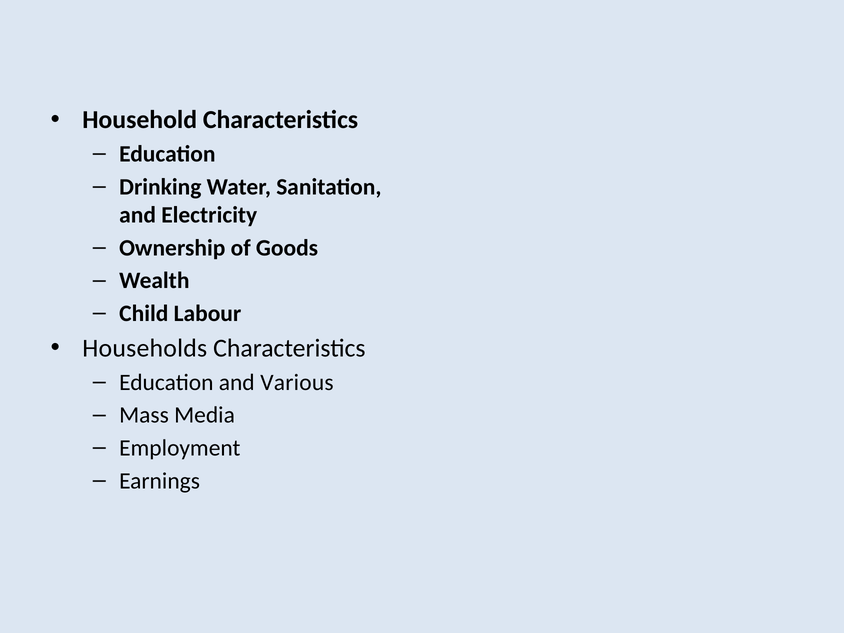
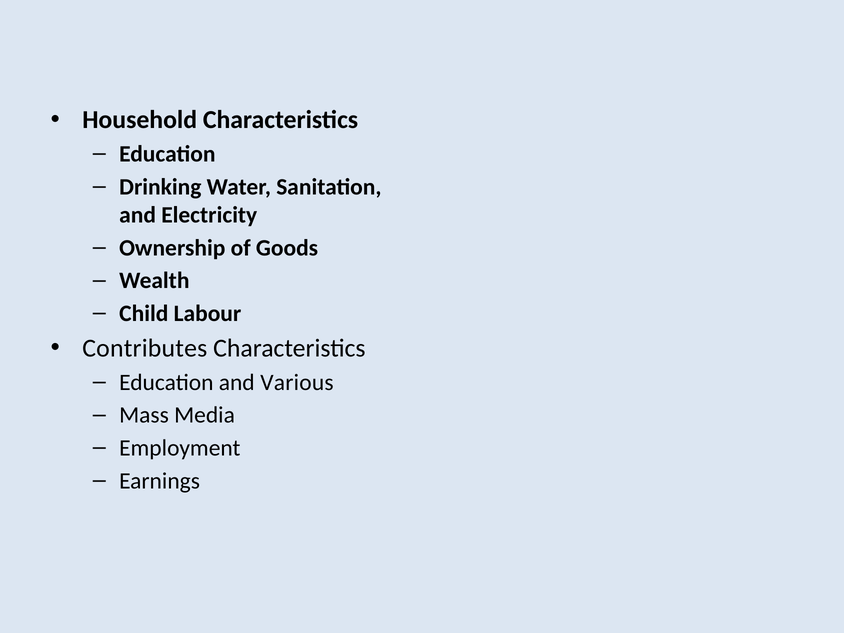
Households: Households -> Contributes (145, 348)
